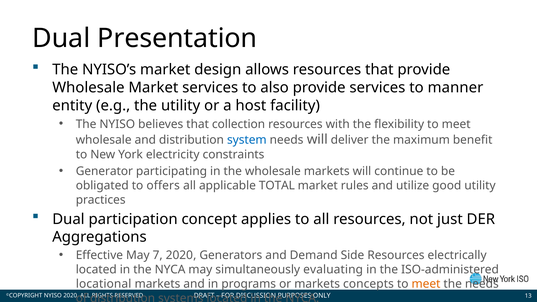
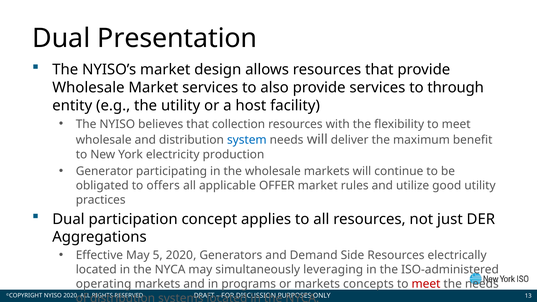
manner: manner -> through (456, 88)
constraints: constraints -> production (233, 155)
TOTAL: TOTAL -> OFFER (277, 186)
7: 7 -> 5 (158, 255)
evaluating: evaluating -> leveraging (333, 270)
locational: locational -> operating (104, 284)
meet colour: orange -> red (426, 284)
